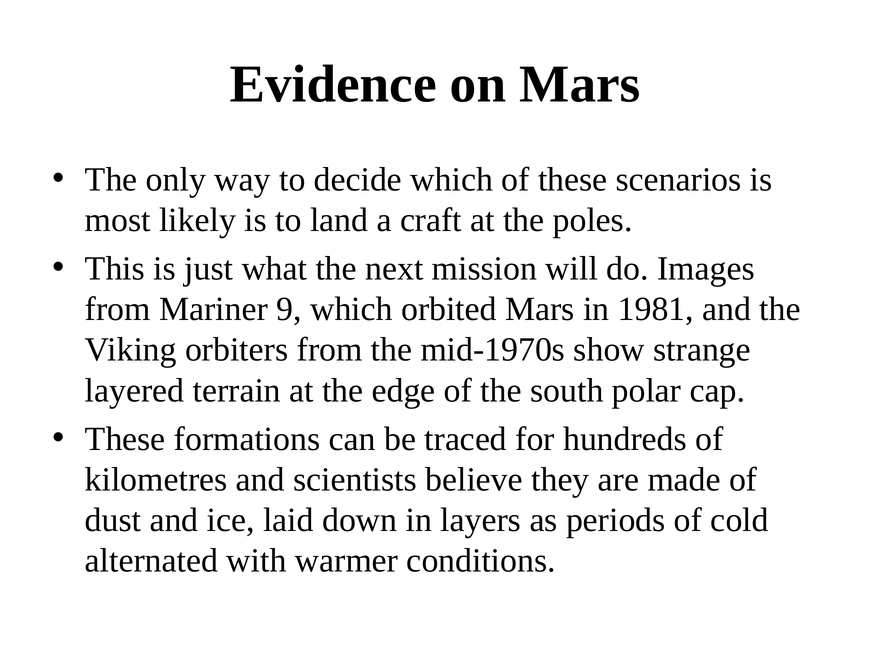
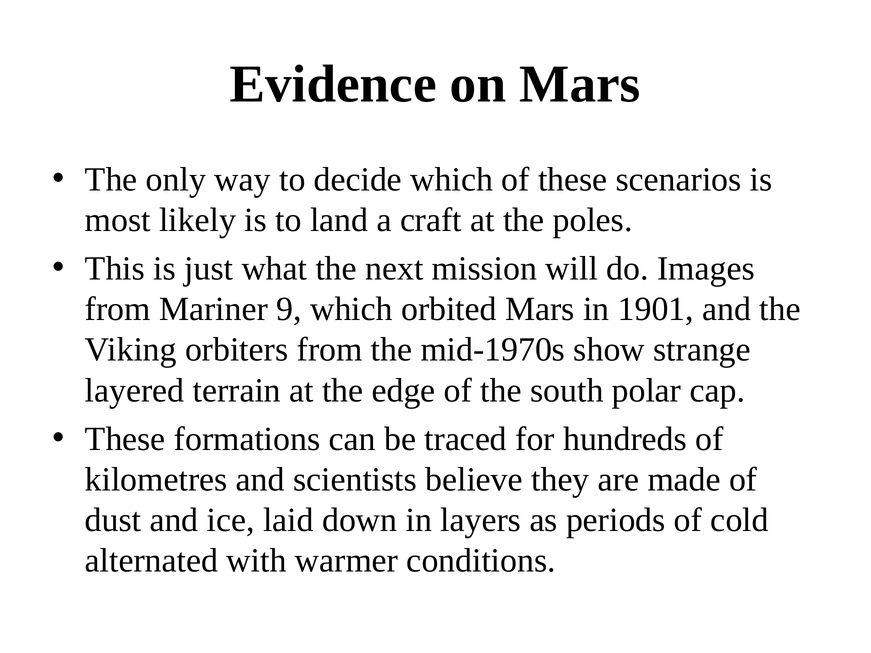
1981: 1981 -> 1901 (656, 309)
